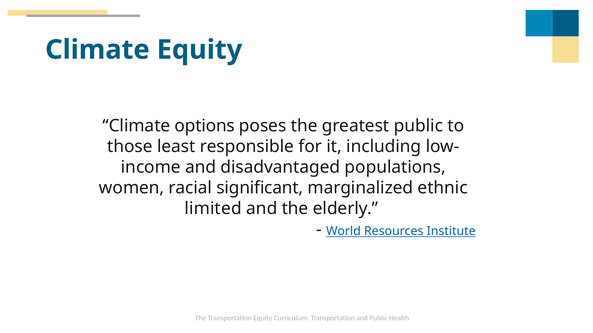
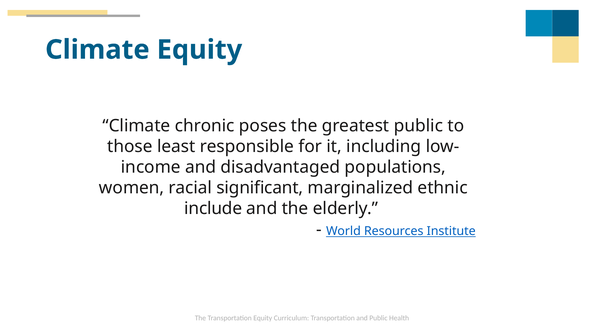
options: options -> chronic (205, 126)
limited: limited -> include (213, 209)
